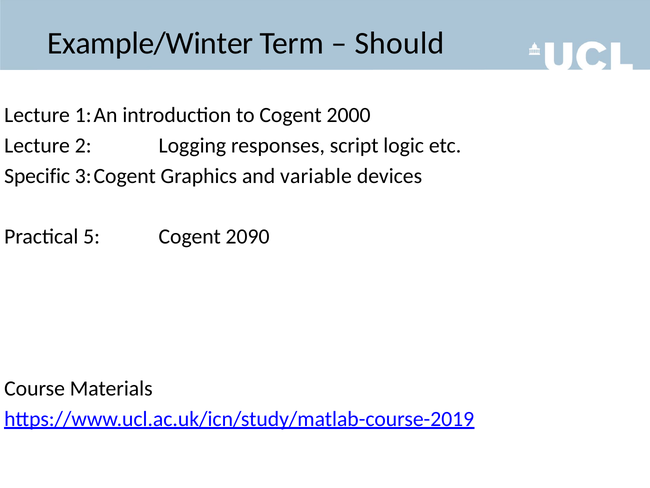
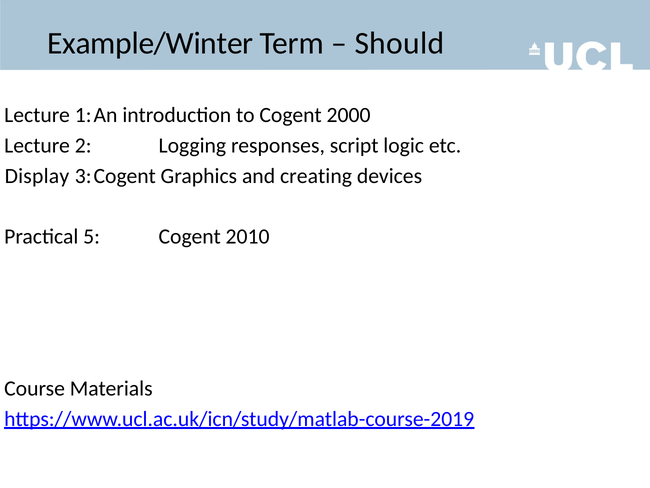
Specific: Specific -> Display (37, 176)
variable: variable -> creating (316, 176)
2090: 2090 -> 2010 (248, 236)
